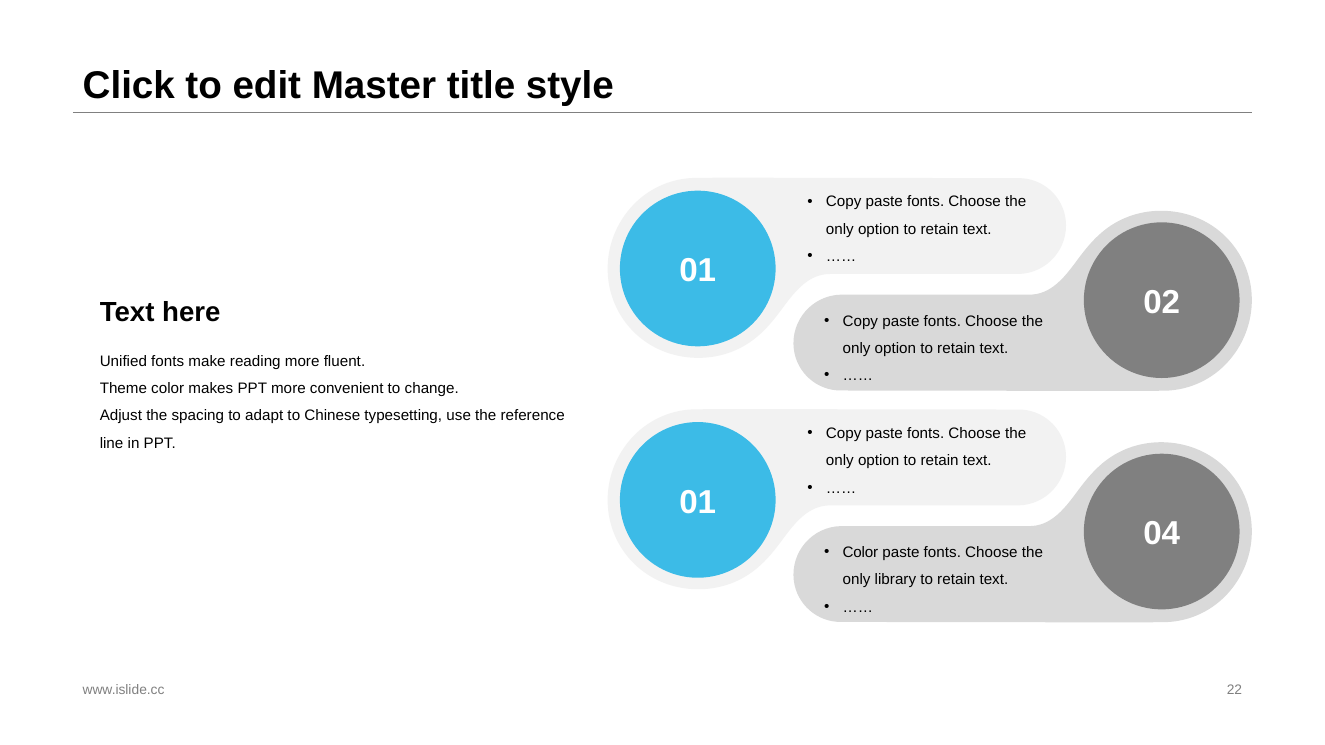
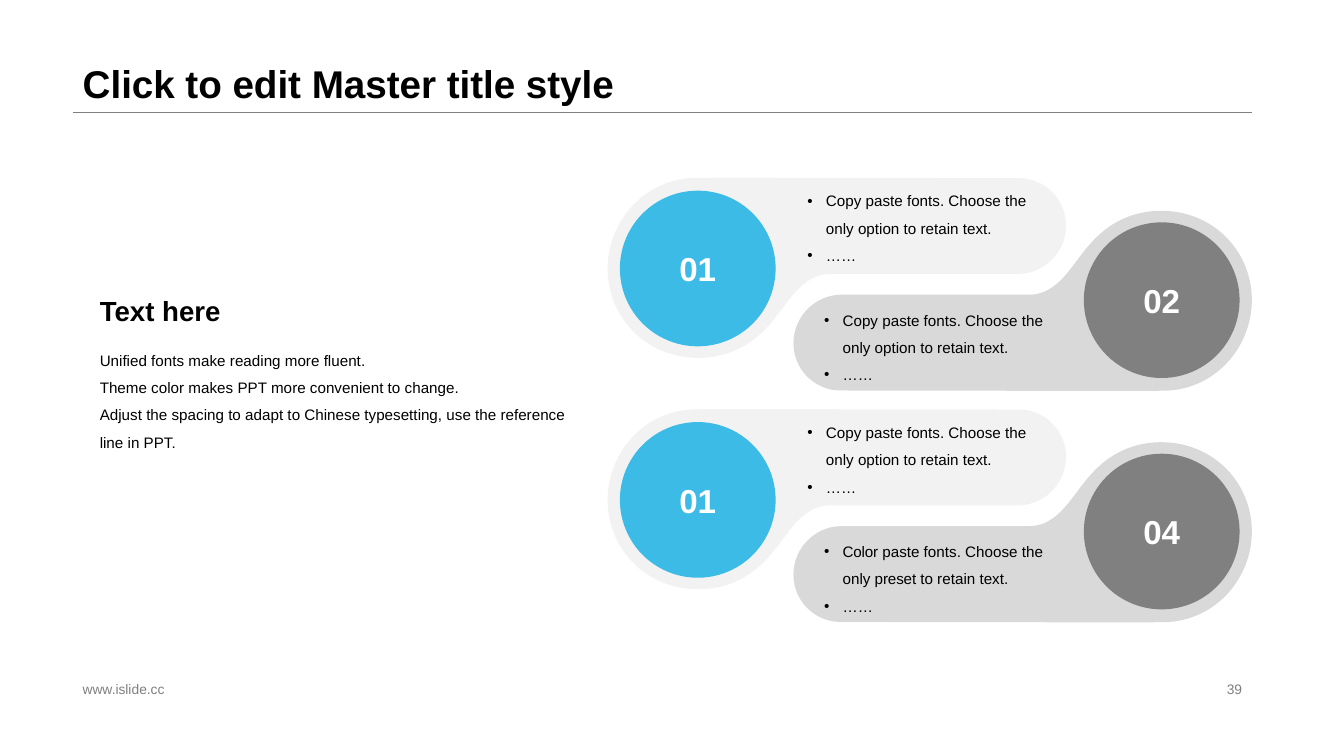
library: library -> preset (895, 580)
22: 22 -> 39 (1235, 690)
